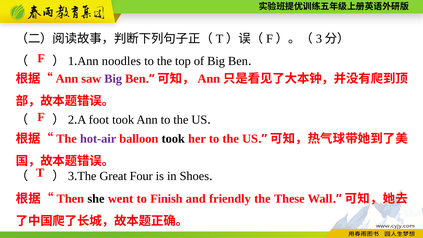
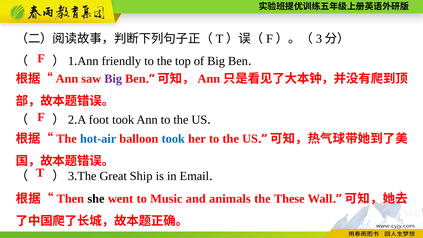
noodles: noodles -> friendly (121, 61)
hot-air colour: purple -> blue (98, 139)
took colour: black -> blue (173, 139)
Four: Four -> Ship (141, 176)
Shoes: Shoes -> Email (194, 176)
Finish: Finish -> Music (166, 199)
friendly: friendly -> animals (230, 199)
